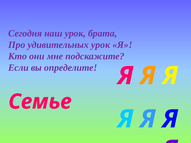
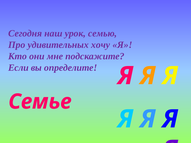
брата: брата -> семью (103, 33)
удивительных урок: урок -> хочу (101, 45)
